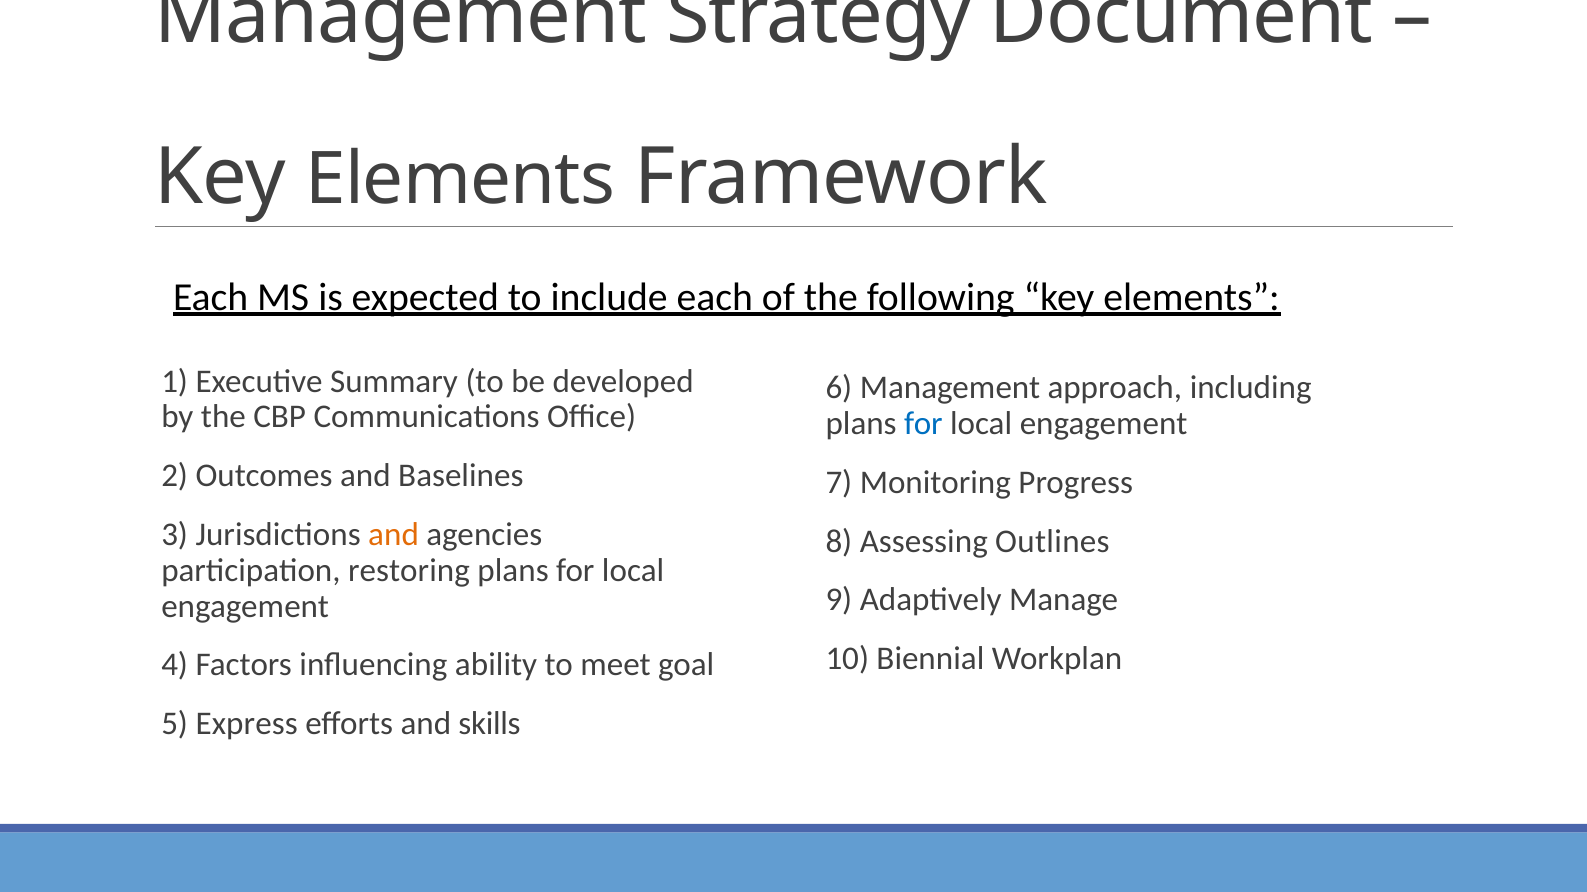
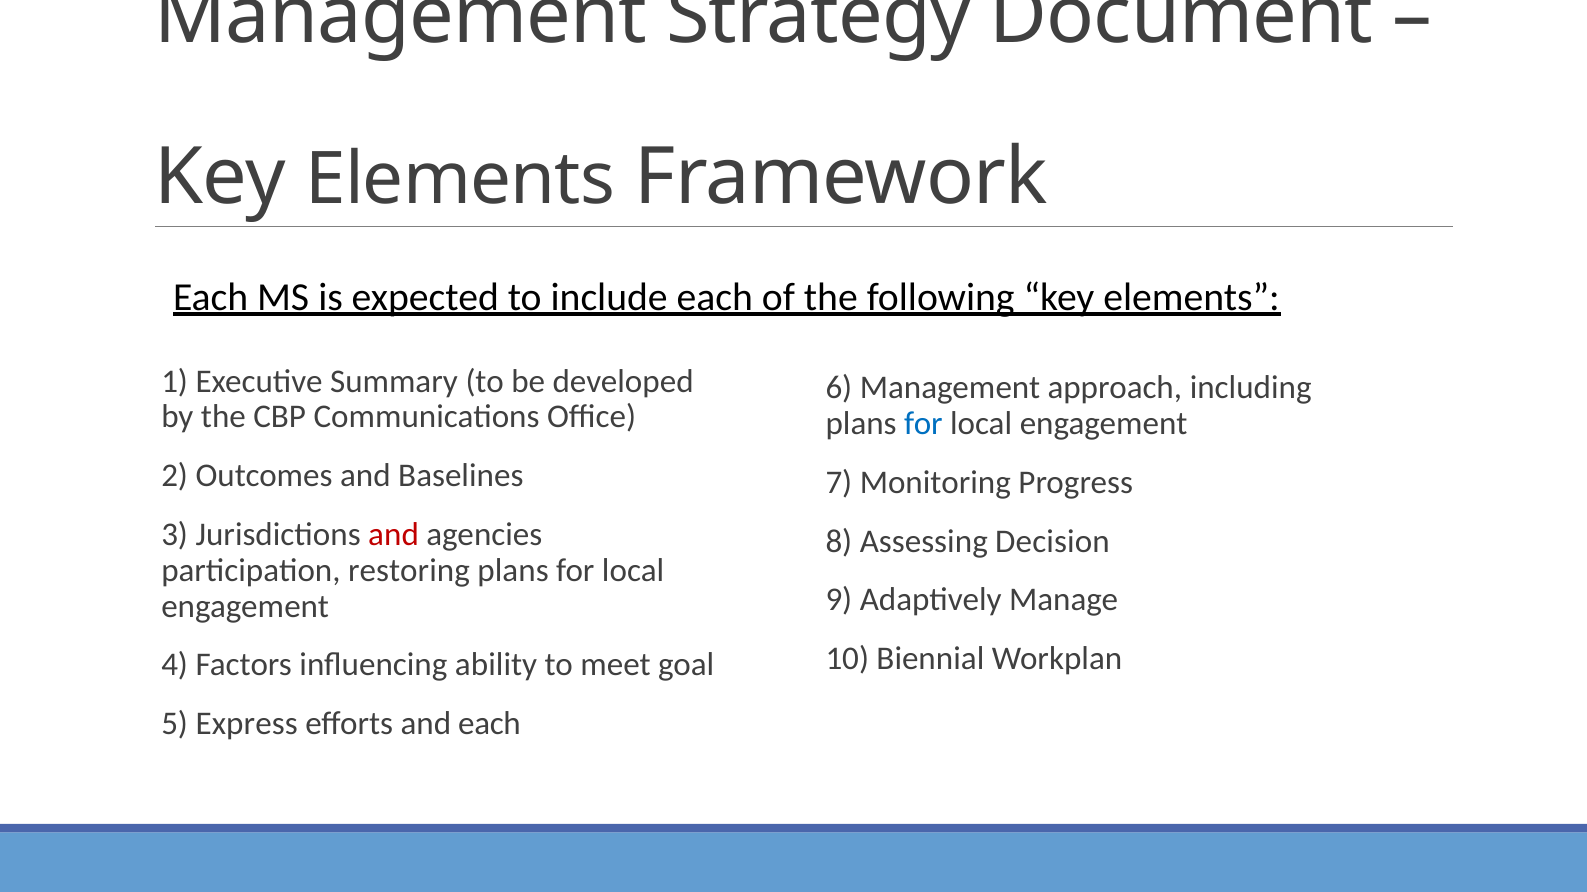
and colour: orange -> red (394, 535)
Outlines: Outlines -> Decision (1053, 542)
and skills: skills -> each (489, 724)
